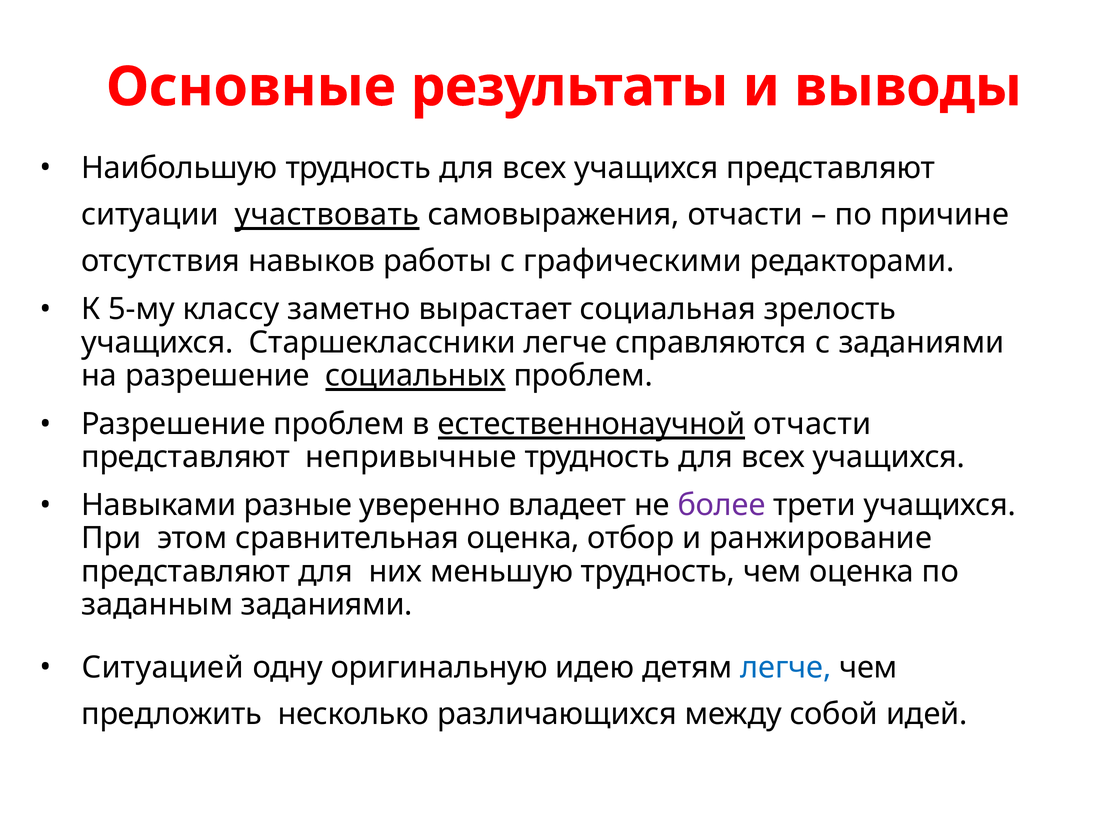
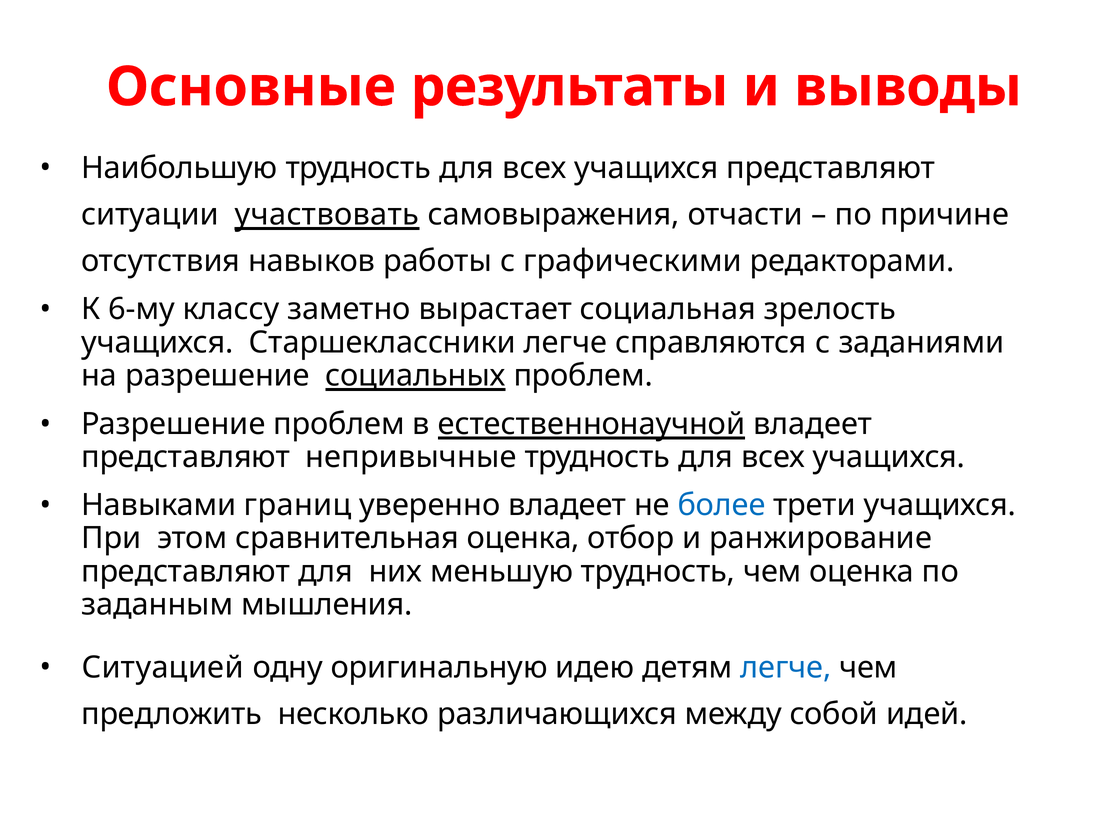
5-му: 5-му -> 6-му (142, 309)
естественнонаучной отчасти: отчасти -> владеет (813, 424)
разные: разные -> границ (298, 505)
более colour: purple -> blue (722, 505)
заданным заданиями: заданиями -> мышления (327, 604)
